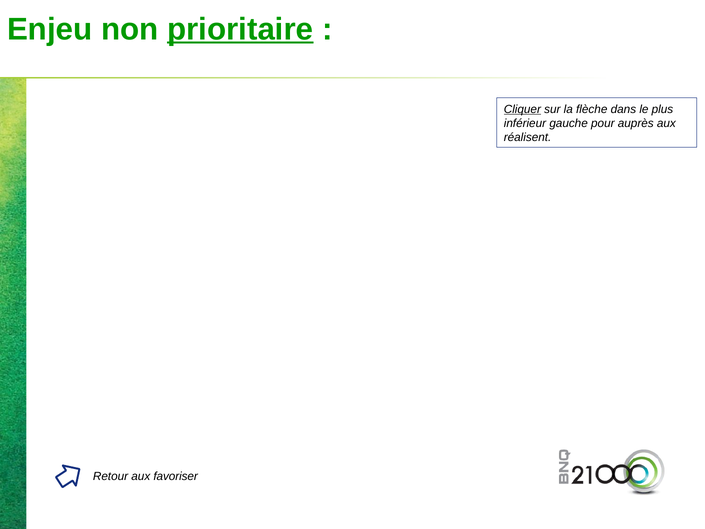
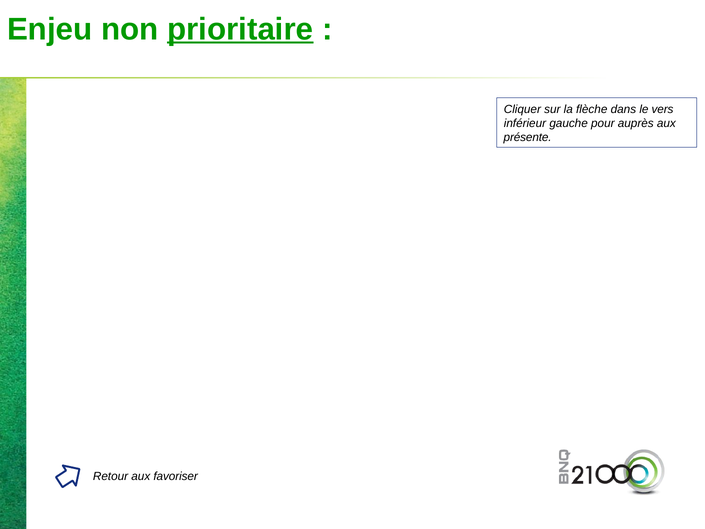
Cliquer underline: present -> none (522, 109)
plus: plus -> vers (663, 109)
réalisent: réalisent -> présente (528, 137)
